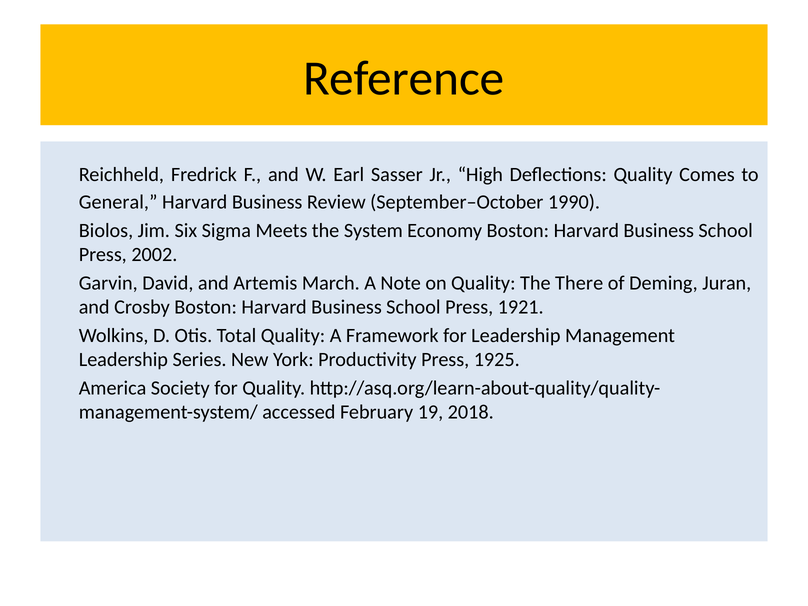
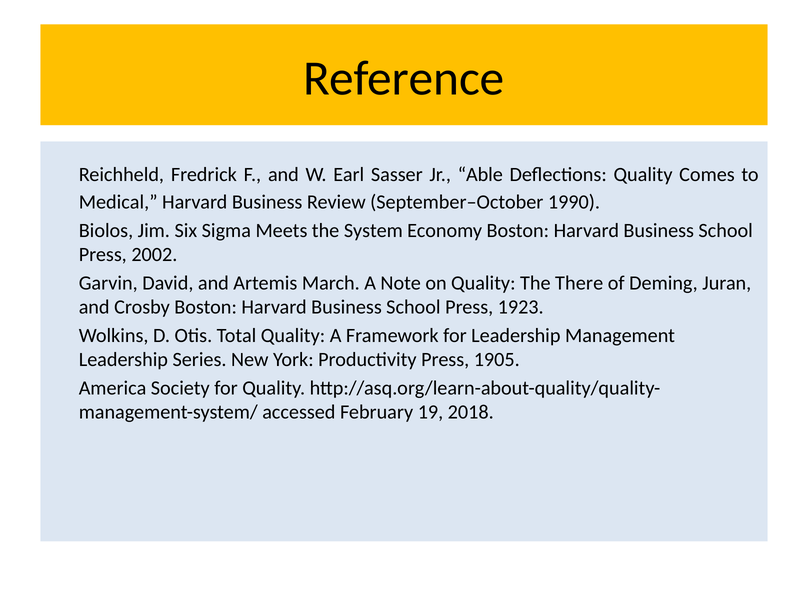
High: High -> Able (480, 175)
General: General -> Medical (118, 202)
1921: 1921 -> 1923 (521, 307)
1925: 1925 -> 1905 (497, 360)
